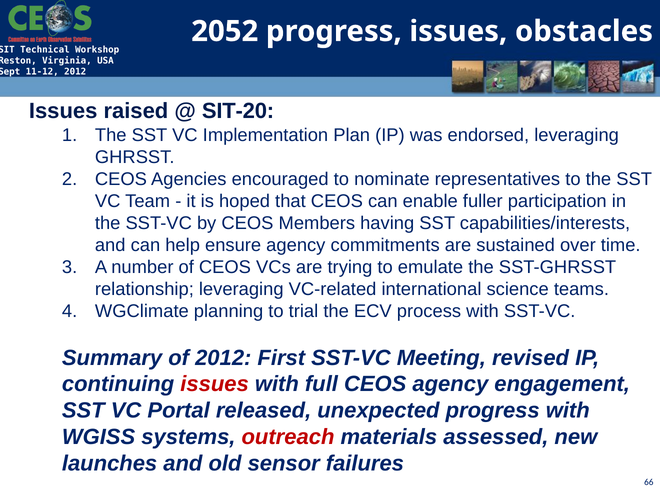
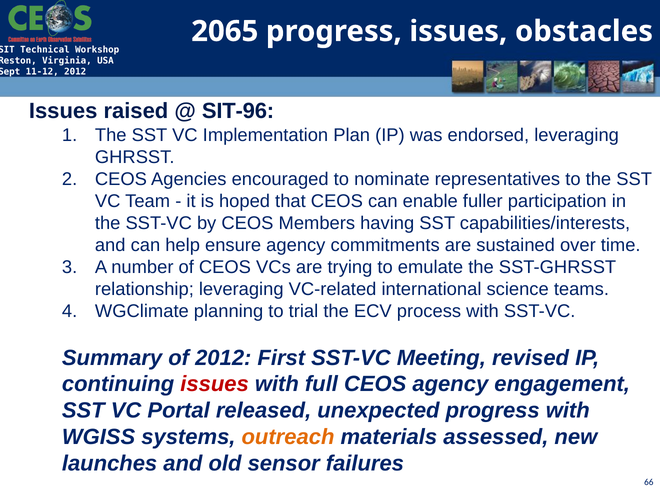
2052: 2052 -> 2065 (225, 31)
SIT-20: SIT-20 -> SIT-96 (238, 111)
outreach colour: red -> orange (288, 437)
